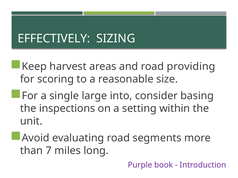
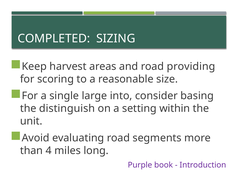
EFFECTIVELY: EFFECTIVELY -> COMPLETED (54, 39)
inspections: inspections -> distinguish (67, 109)
7: 7 -> 4 (49, 151)
